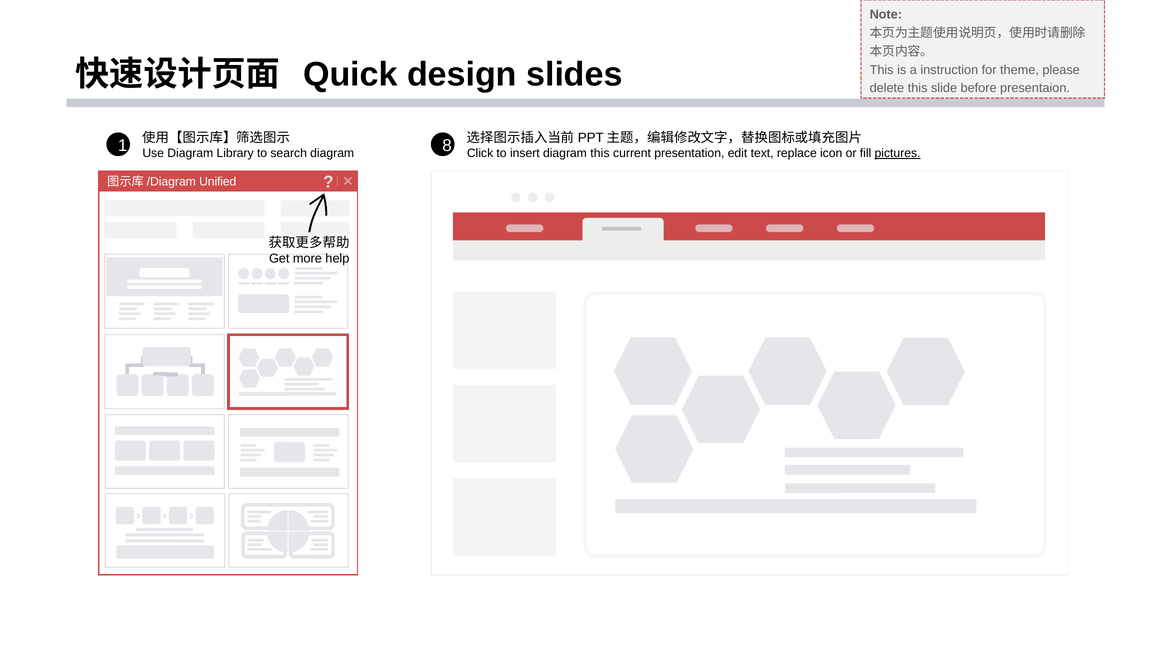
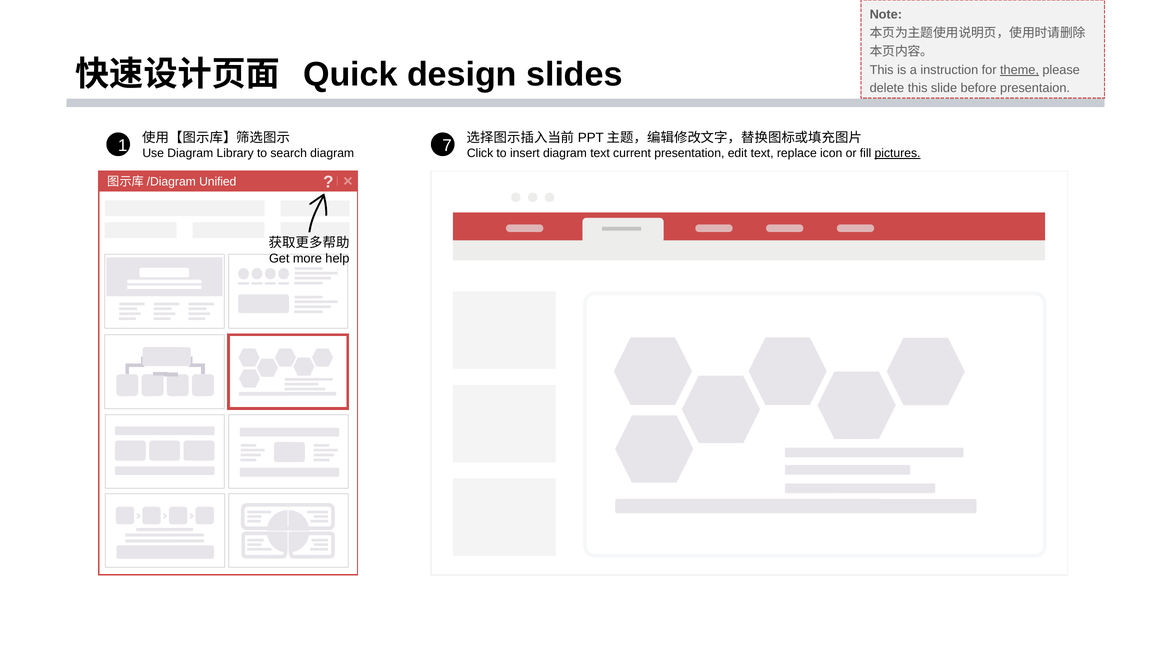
theme underline: none -> present (1020, 70)
8: 8 -> 7 (447, 145)
diagram this: this -> text (600, 153)
